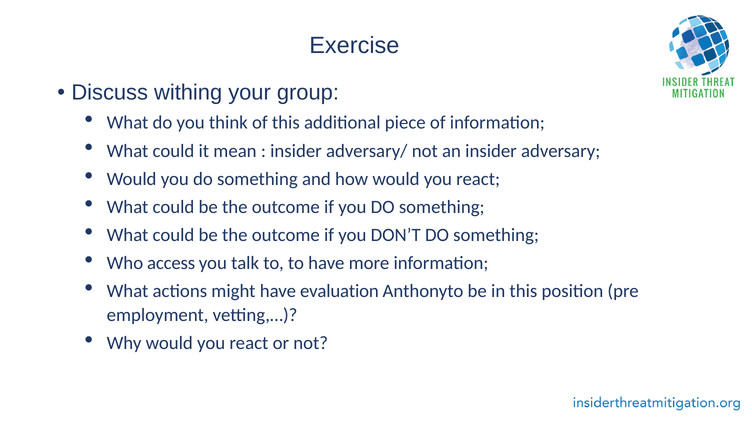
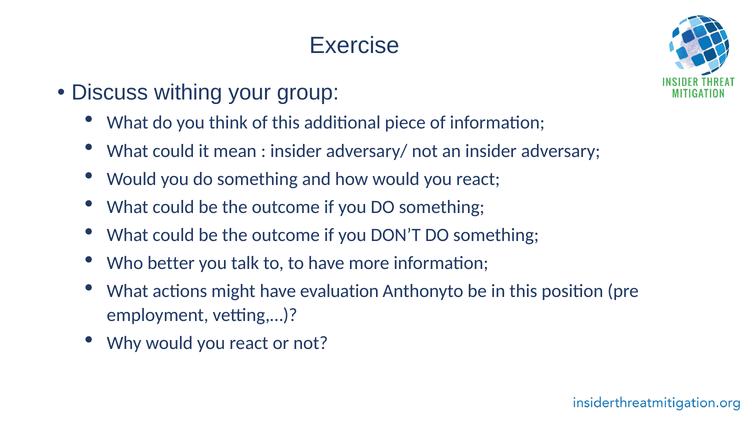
access: access -> better (171, 263)
